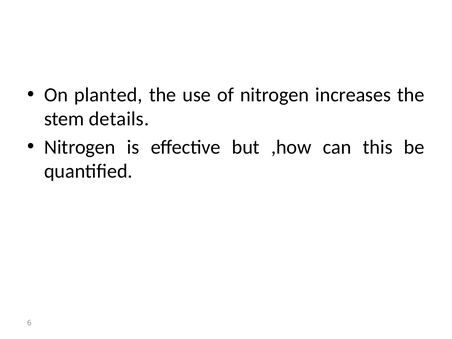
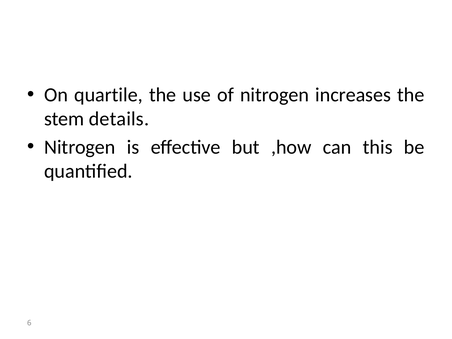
planted: planted -> quartile (108, 95)
